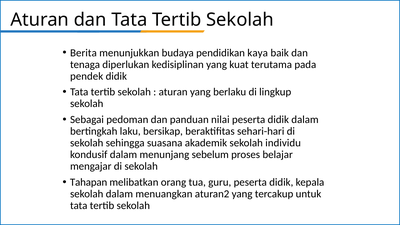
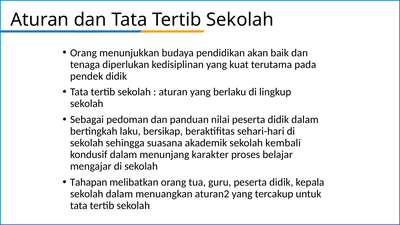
Berita: Berita -> Orang (83, 53)
kaya: kaya -> akan (258, 53)
individu: individu -> kembali (283, 143)
sebelum: sebelum -> karakter (210, 155)
